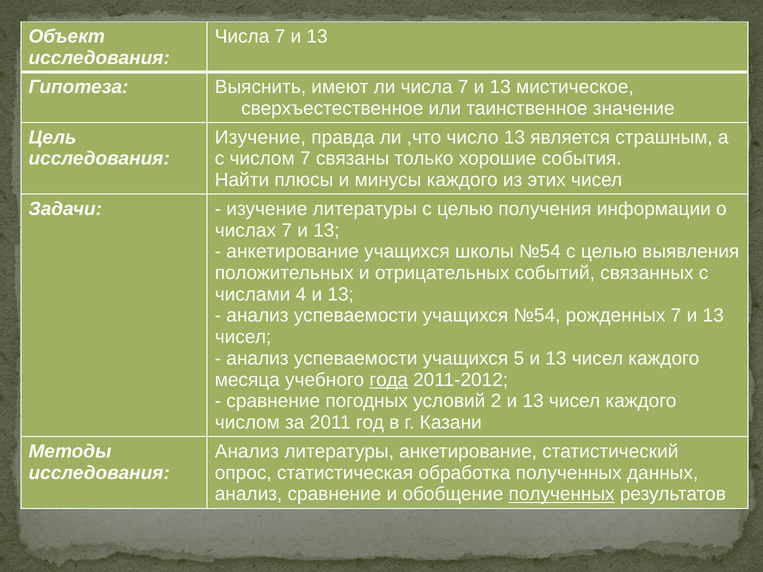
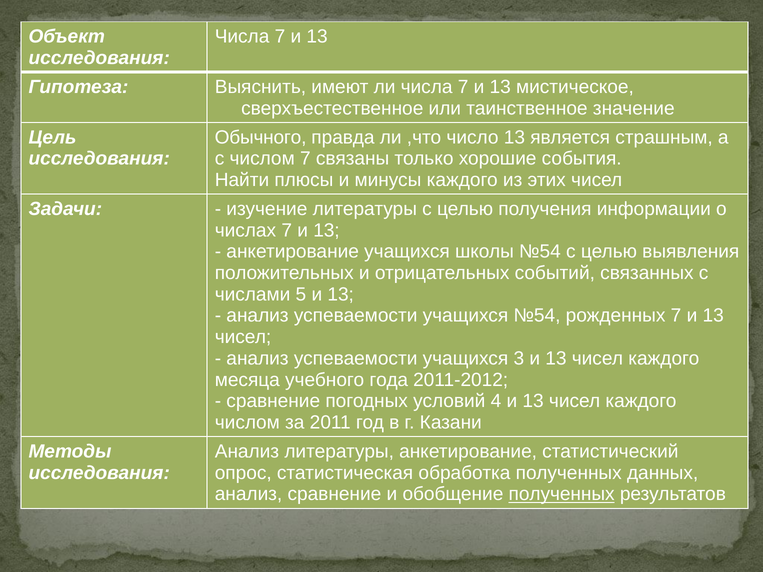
Изучение: Изучение -> Обычного (261, 137)
4: 4 -> 5 (301, 294)
5: 5 -> 3 (519, 359)
года underline: present -> none (389, 380)
2: 2 -> 4 (496, 401)
